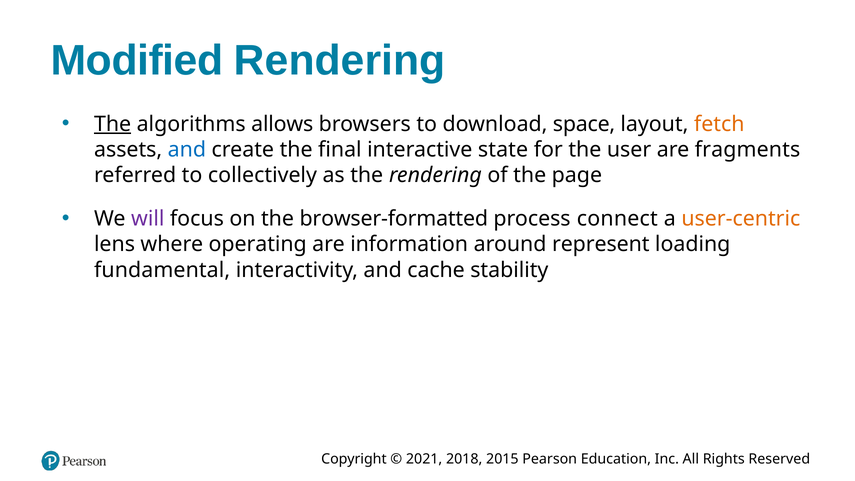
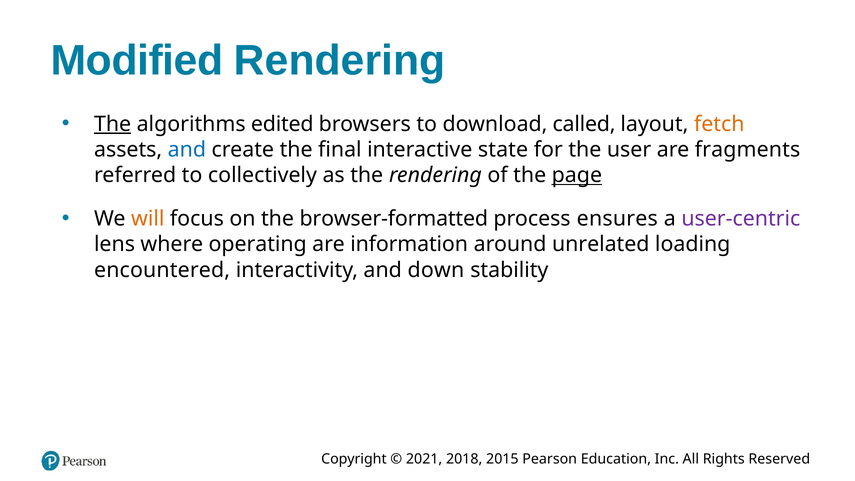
allows: allows -> edited (282, 124)
space: space -> called (584, 124)
page underline: none -> present (577, 175)
will colour: purple -> orange (148, 219)
connect: connect -> ensures (617, 219)
user-centric colour: orange -> purple (741, 219)
represent: represent -> unrelated (601, 244)
fundamental: fundamental -> encountered (162, 270)
cache: cache -> down (436, 270)
